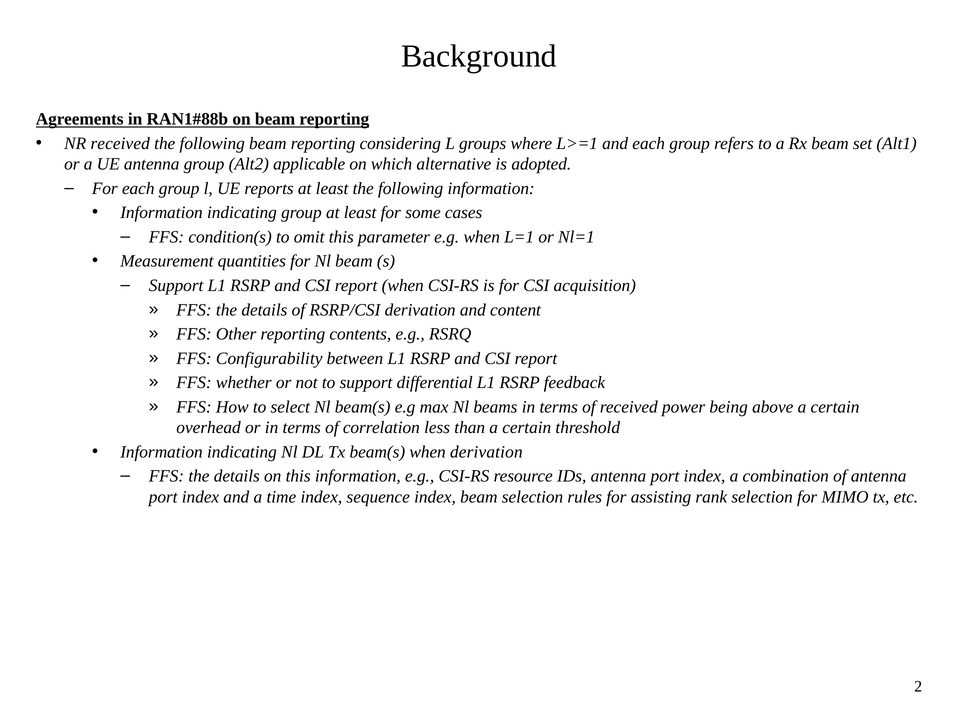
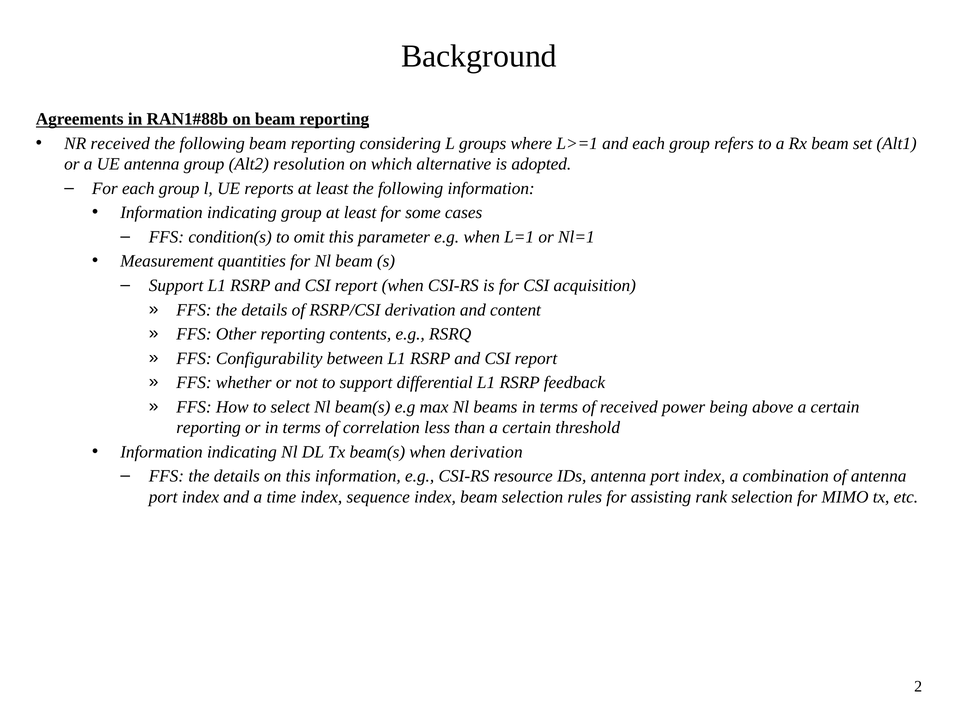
applicable: applicable -> resolution (309, 164)
overhead: overhead -> reporting (209, 427)
